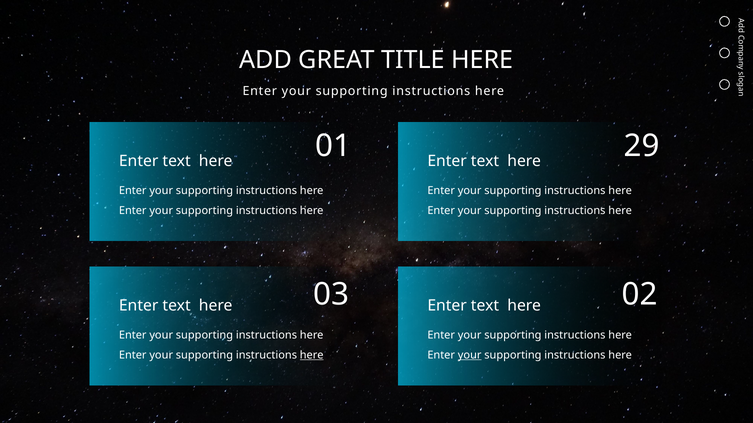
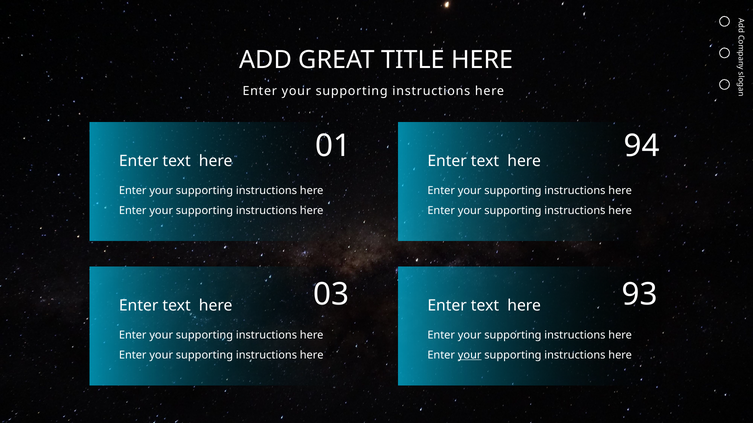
29: 29 -> 94 (642, 146)
02: 02 -> 93 (640, 295)
here underline: present -> none (312, 355)
